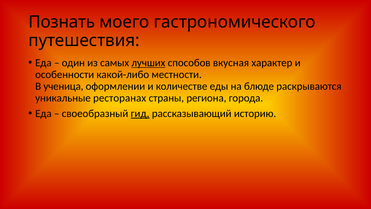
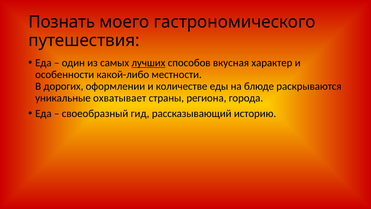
ученица: ученица -> дорогих (63, 86)
ресторанах: ресторанах -> охватывает (120, 98)
гид underline: present -> none (140, 113)
